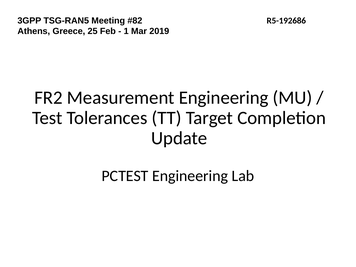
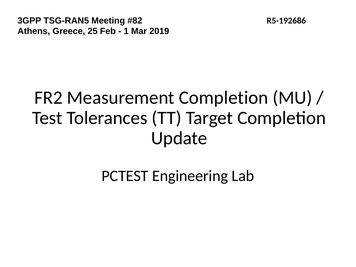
Measurement Engineering: Engineering -> Completion (224, 98)
